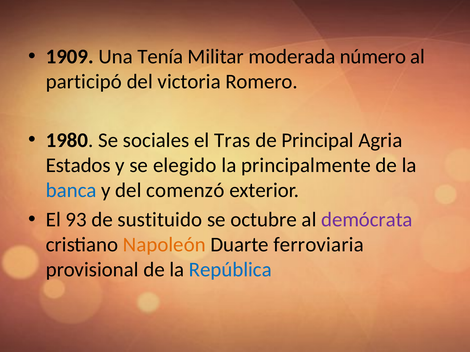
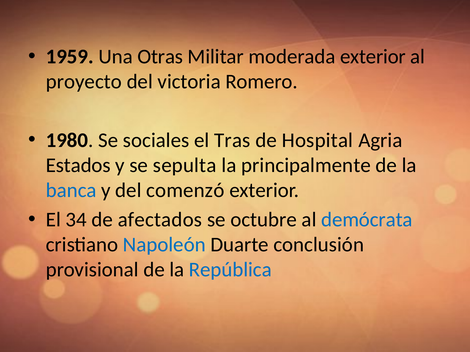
1909: 1909 -> 1959 (70, 57)
Tenía: Tenía -> Otras (160, 57)
moderada número: número -> exterior (373, 57)
participó: participó -> proyecto (84, 82)
Principal: Principal -> Hospital (317, 140)
elegido: elegido -> sepulta (185, 165)
93: 93 -> 34 (76, 220)
sustituido: sustituido -> afectados (160, 220)
demócrata colour: purple -> blue (367, 220)
Napoleón colour: orange -> blue (164, 245)
ferroviaria: ferroviaria -> conclusión (319, 245)
